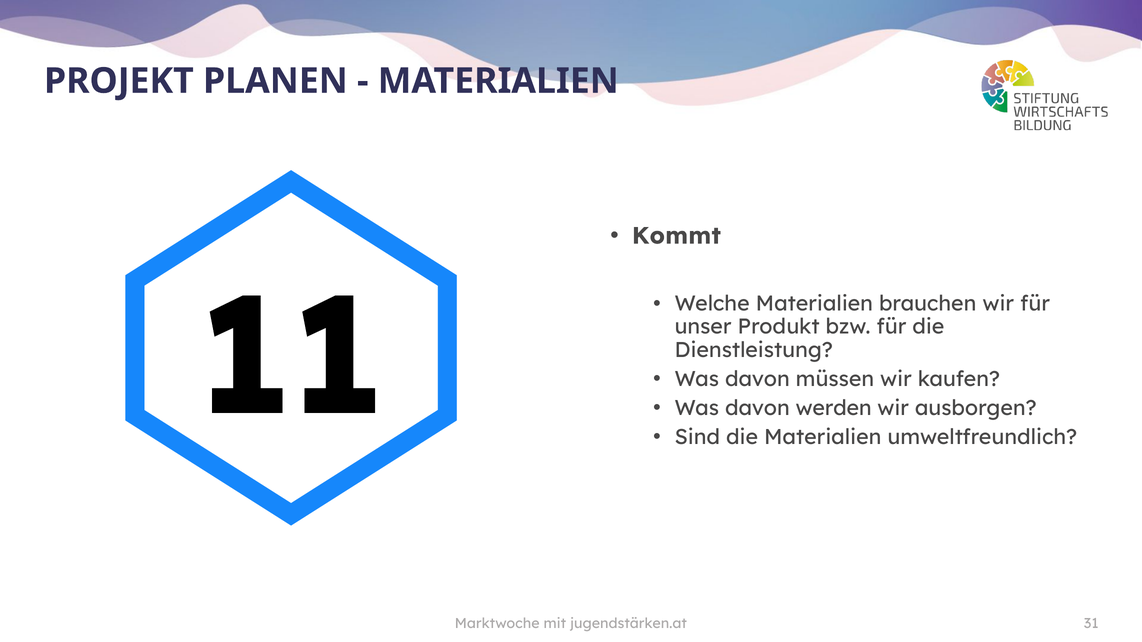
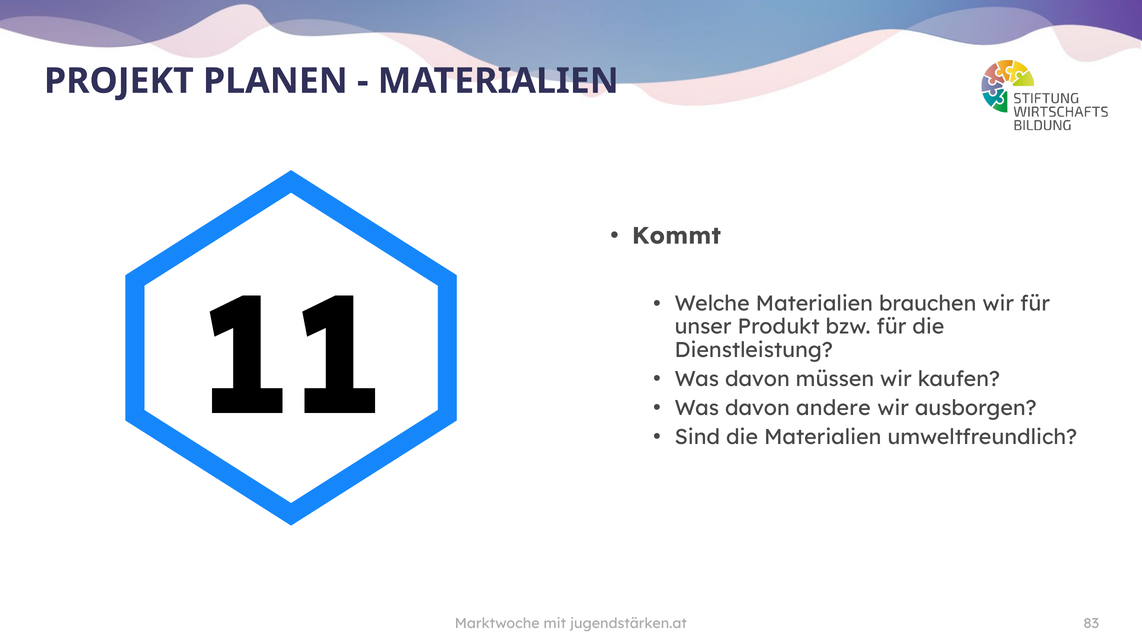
werden: werden -> andere (833, 408)
31: 31 -> 83 (1091, 624)
